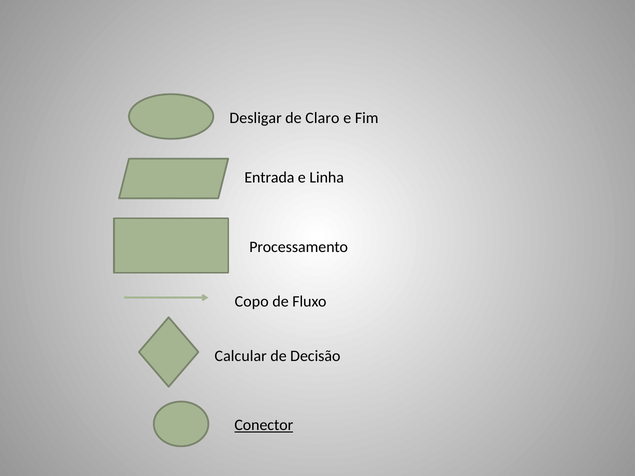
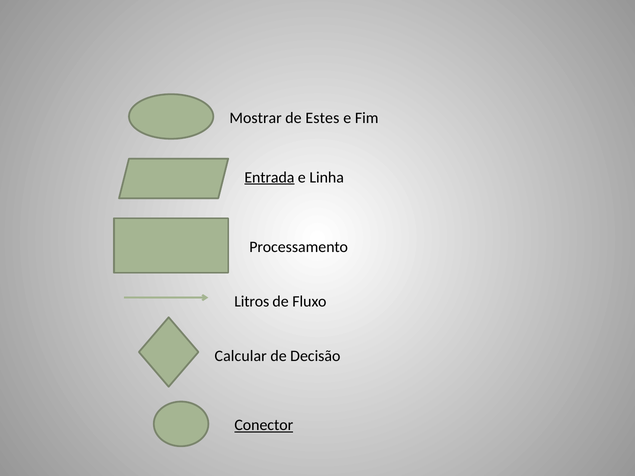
Desligar: Desligar -> Mostrar (256, 118)
Claro: Claro -> Estes (322, 118)
Entrada underline: none -> present (269, 177)
Copo: Copo -> Litros (252, 301)
